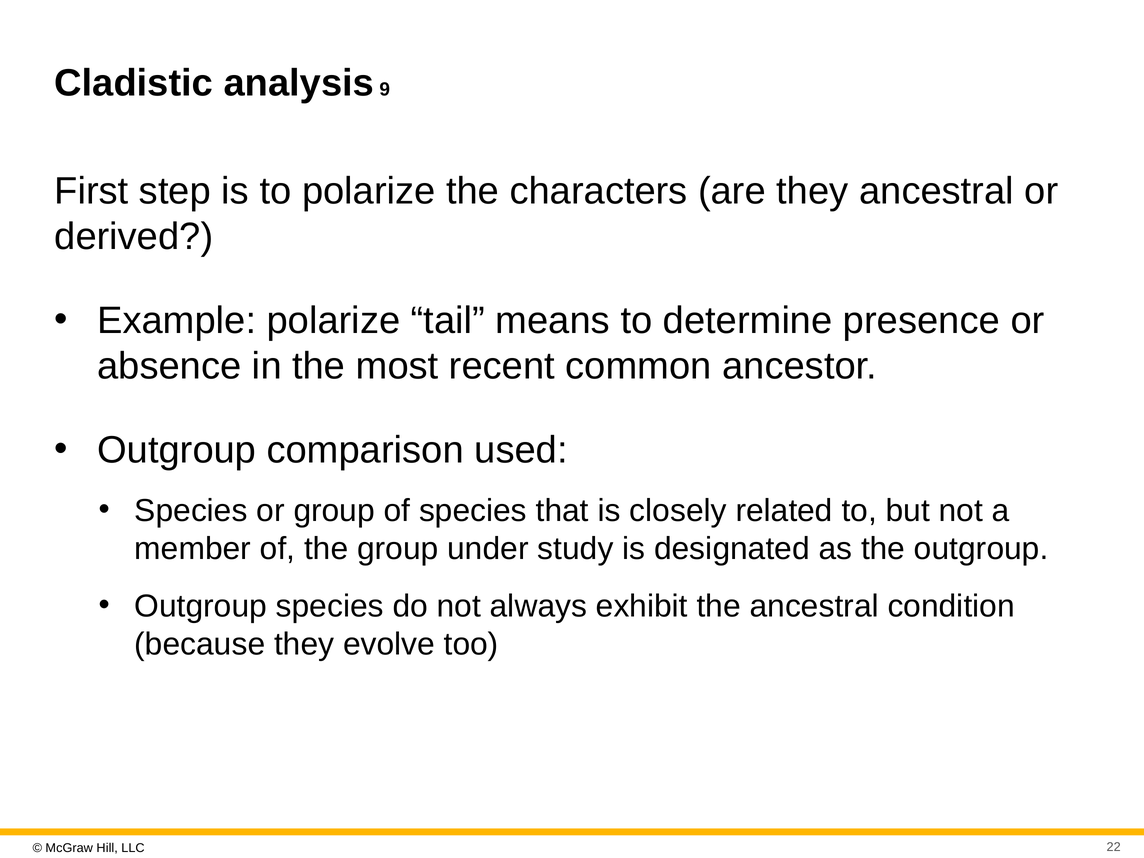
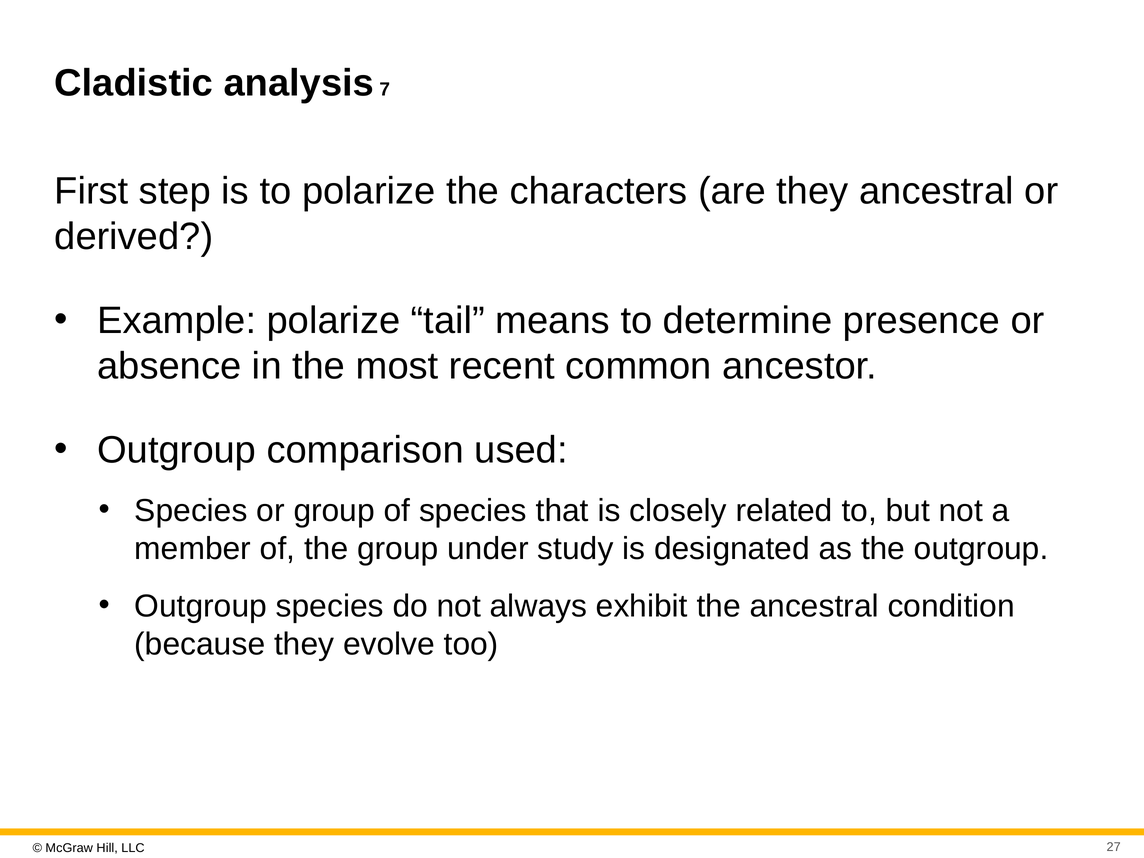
9: 9 -> 7 (385, 90)
22: 22 -> 27 (1114, 847)
